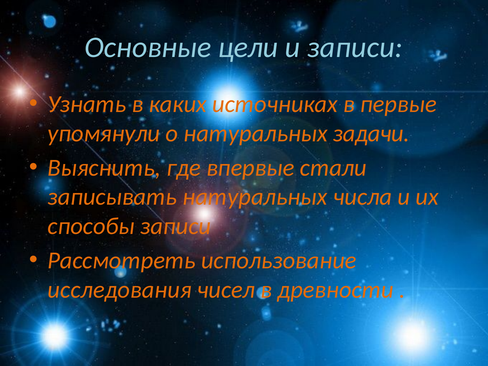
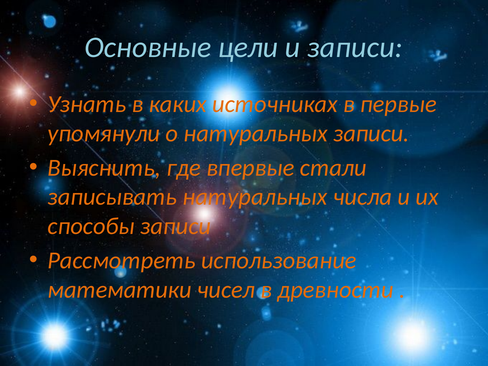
натуральных задачи: задачи -> записи (371, 133)
исследования: исследования -> математики (120, 290)
